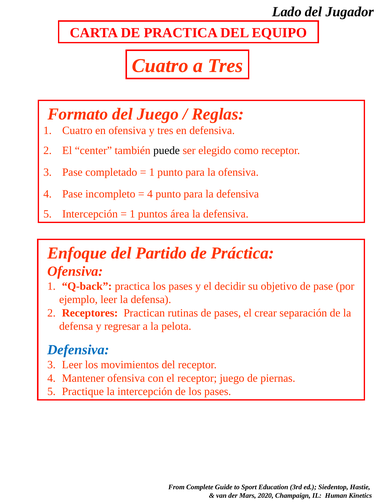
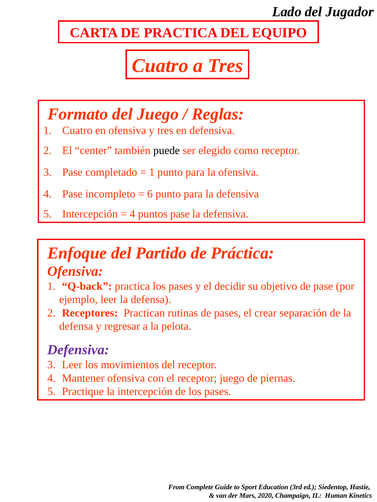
4: 4 -> 6 (150, 194)
1: 1 -> 4 (132, 214)
puntos área: área -> pase (180, 214)
Defensiva colour: blue -> purple (78, 350)
